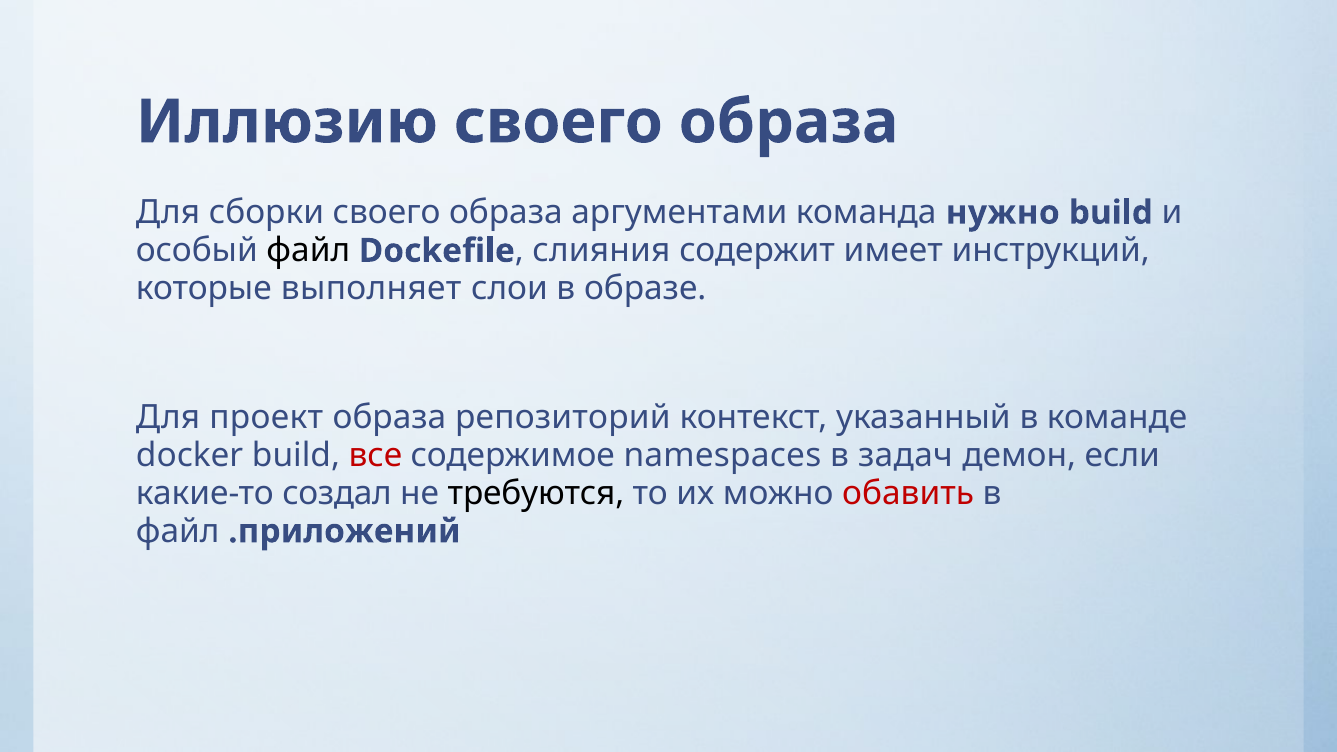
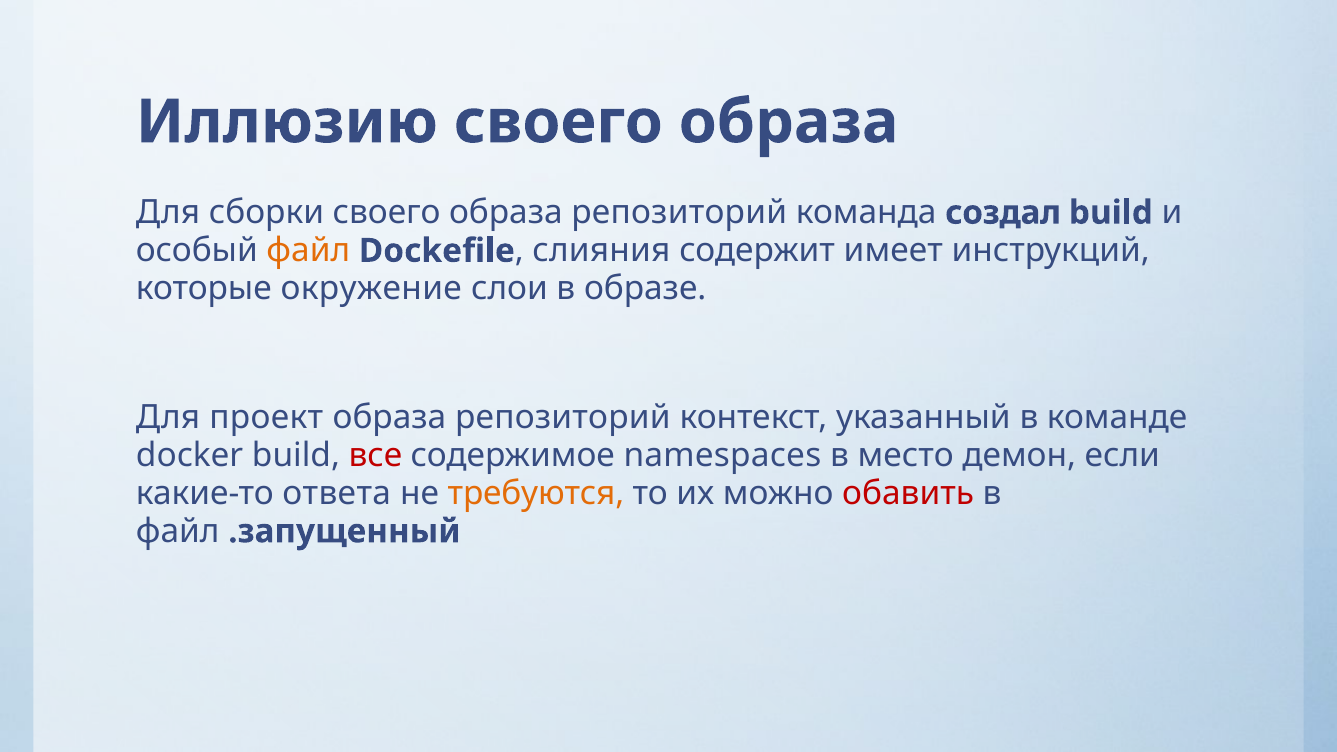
своего образа аргументами: аргументами -> репозиторий (679, 213)
нужно: нужно -> создал (1003, 213)
файл colour: black -> orange (308, 251)
выполняет: выполняет -> окружение (371, 289)
задач: задач -> место (906, 455)
создал: создал -> ответа (337, 493)
требуются colour: black -> orange (536, 493)
.приложений: .приложений -> .запущенный (344, 531)
